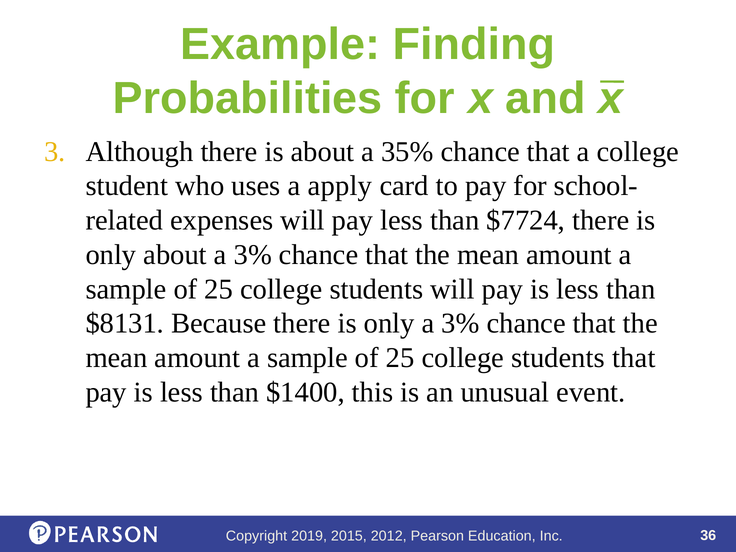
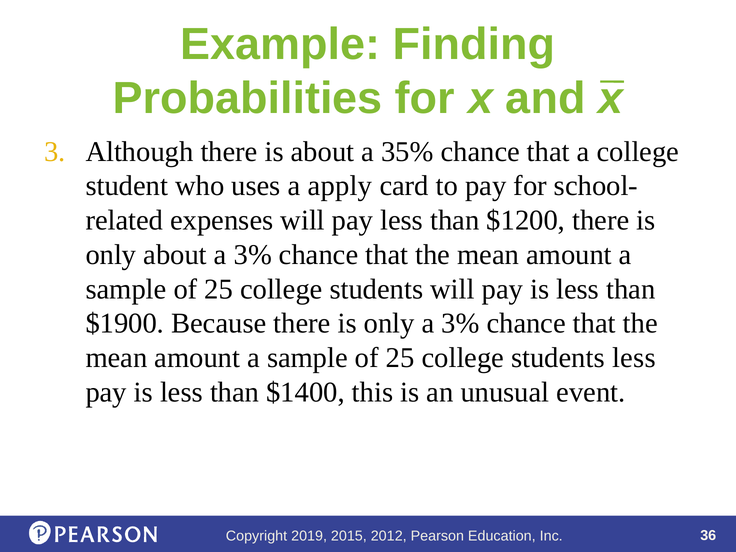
$7724: $7724 -> $1200 (526, 220)
$8131: $8131 -> $1900 (125, 323)
students that: that -> less (634, 358)
